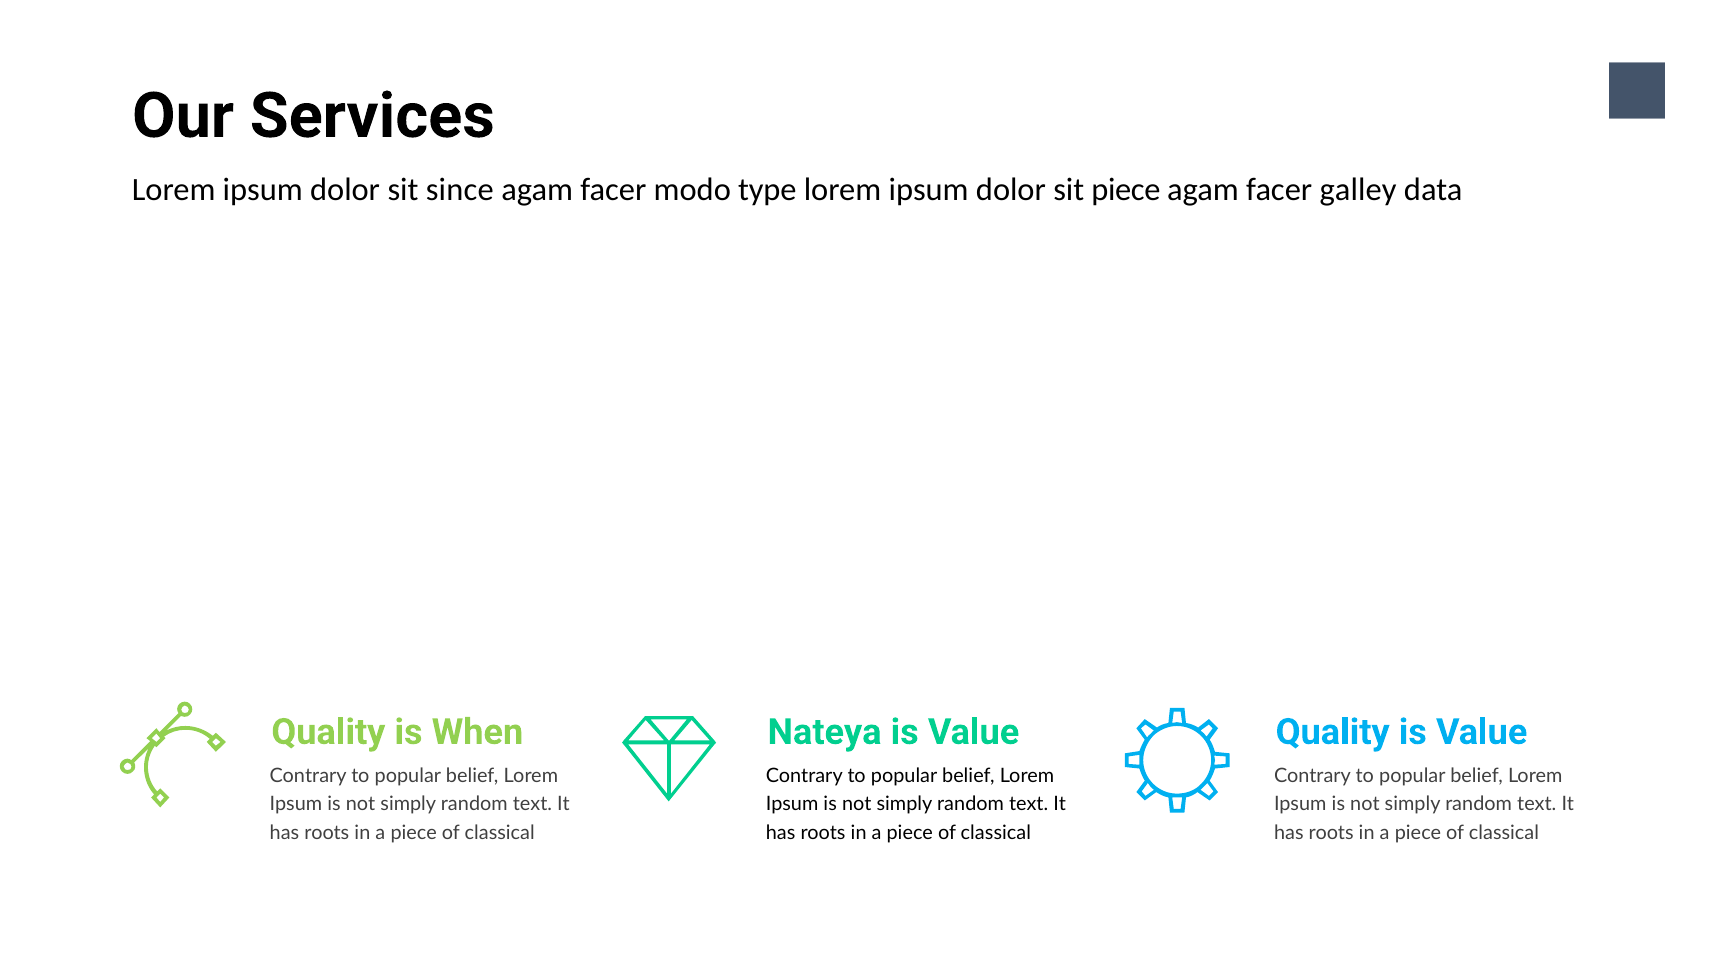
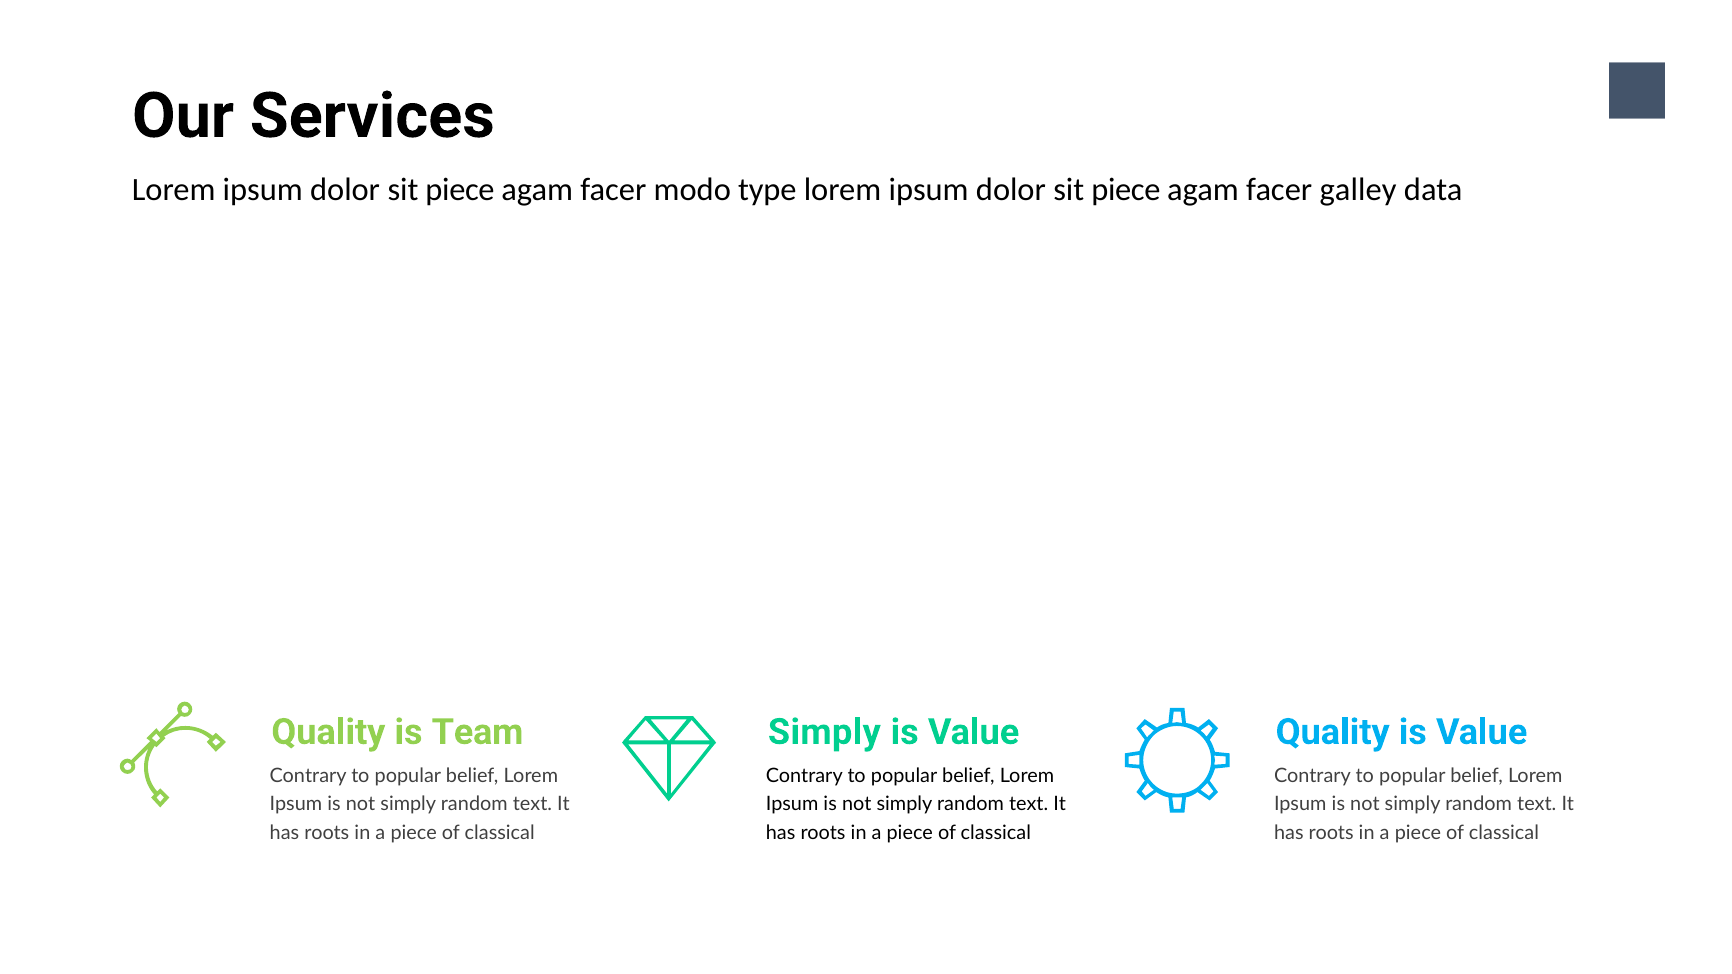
since: since -> piece (460, 189)
When: When -> Team (478, 732)
Nateya: Nateya -> Simply (824, 732)
